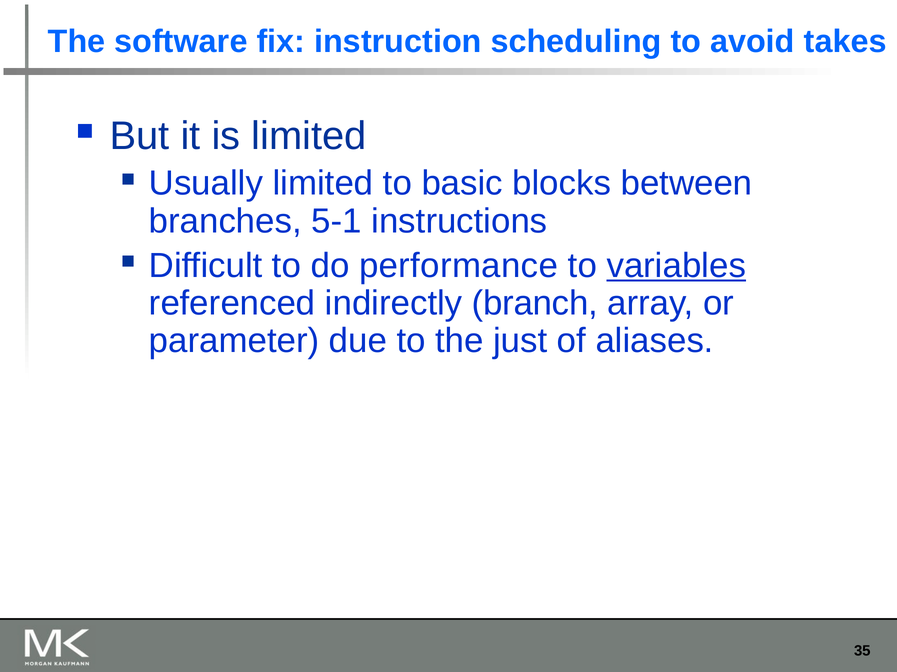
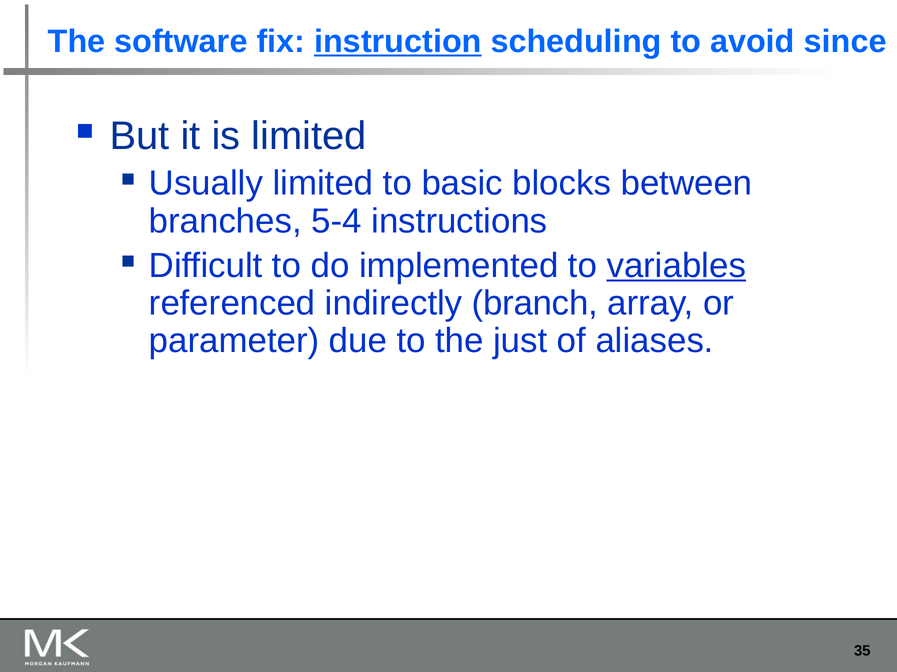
instruction underline: none -> present (398, 42)
takes: takes -> since (845, 42)
5-1: 5-1 -> 5-4 (337, 221)
performance: performance -> implemented (459, 266)
